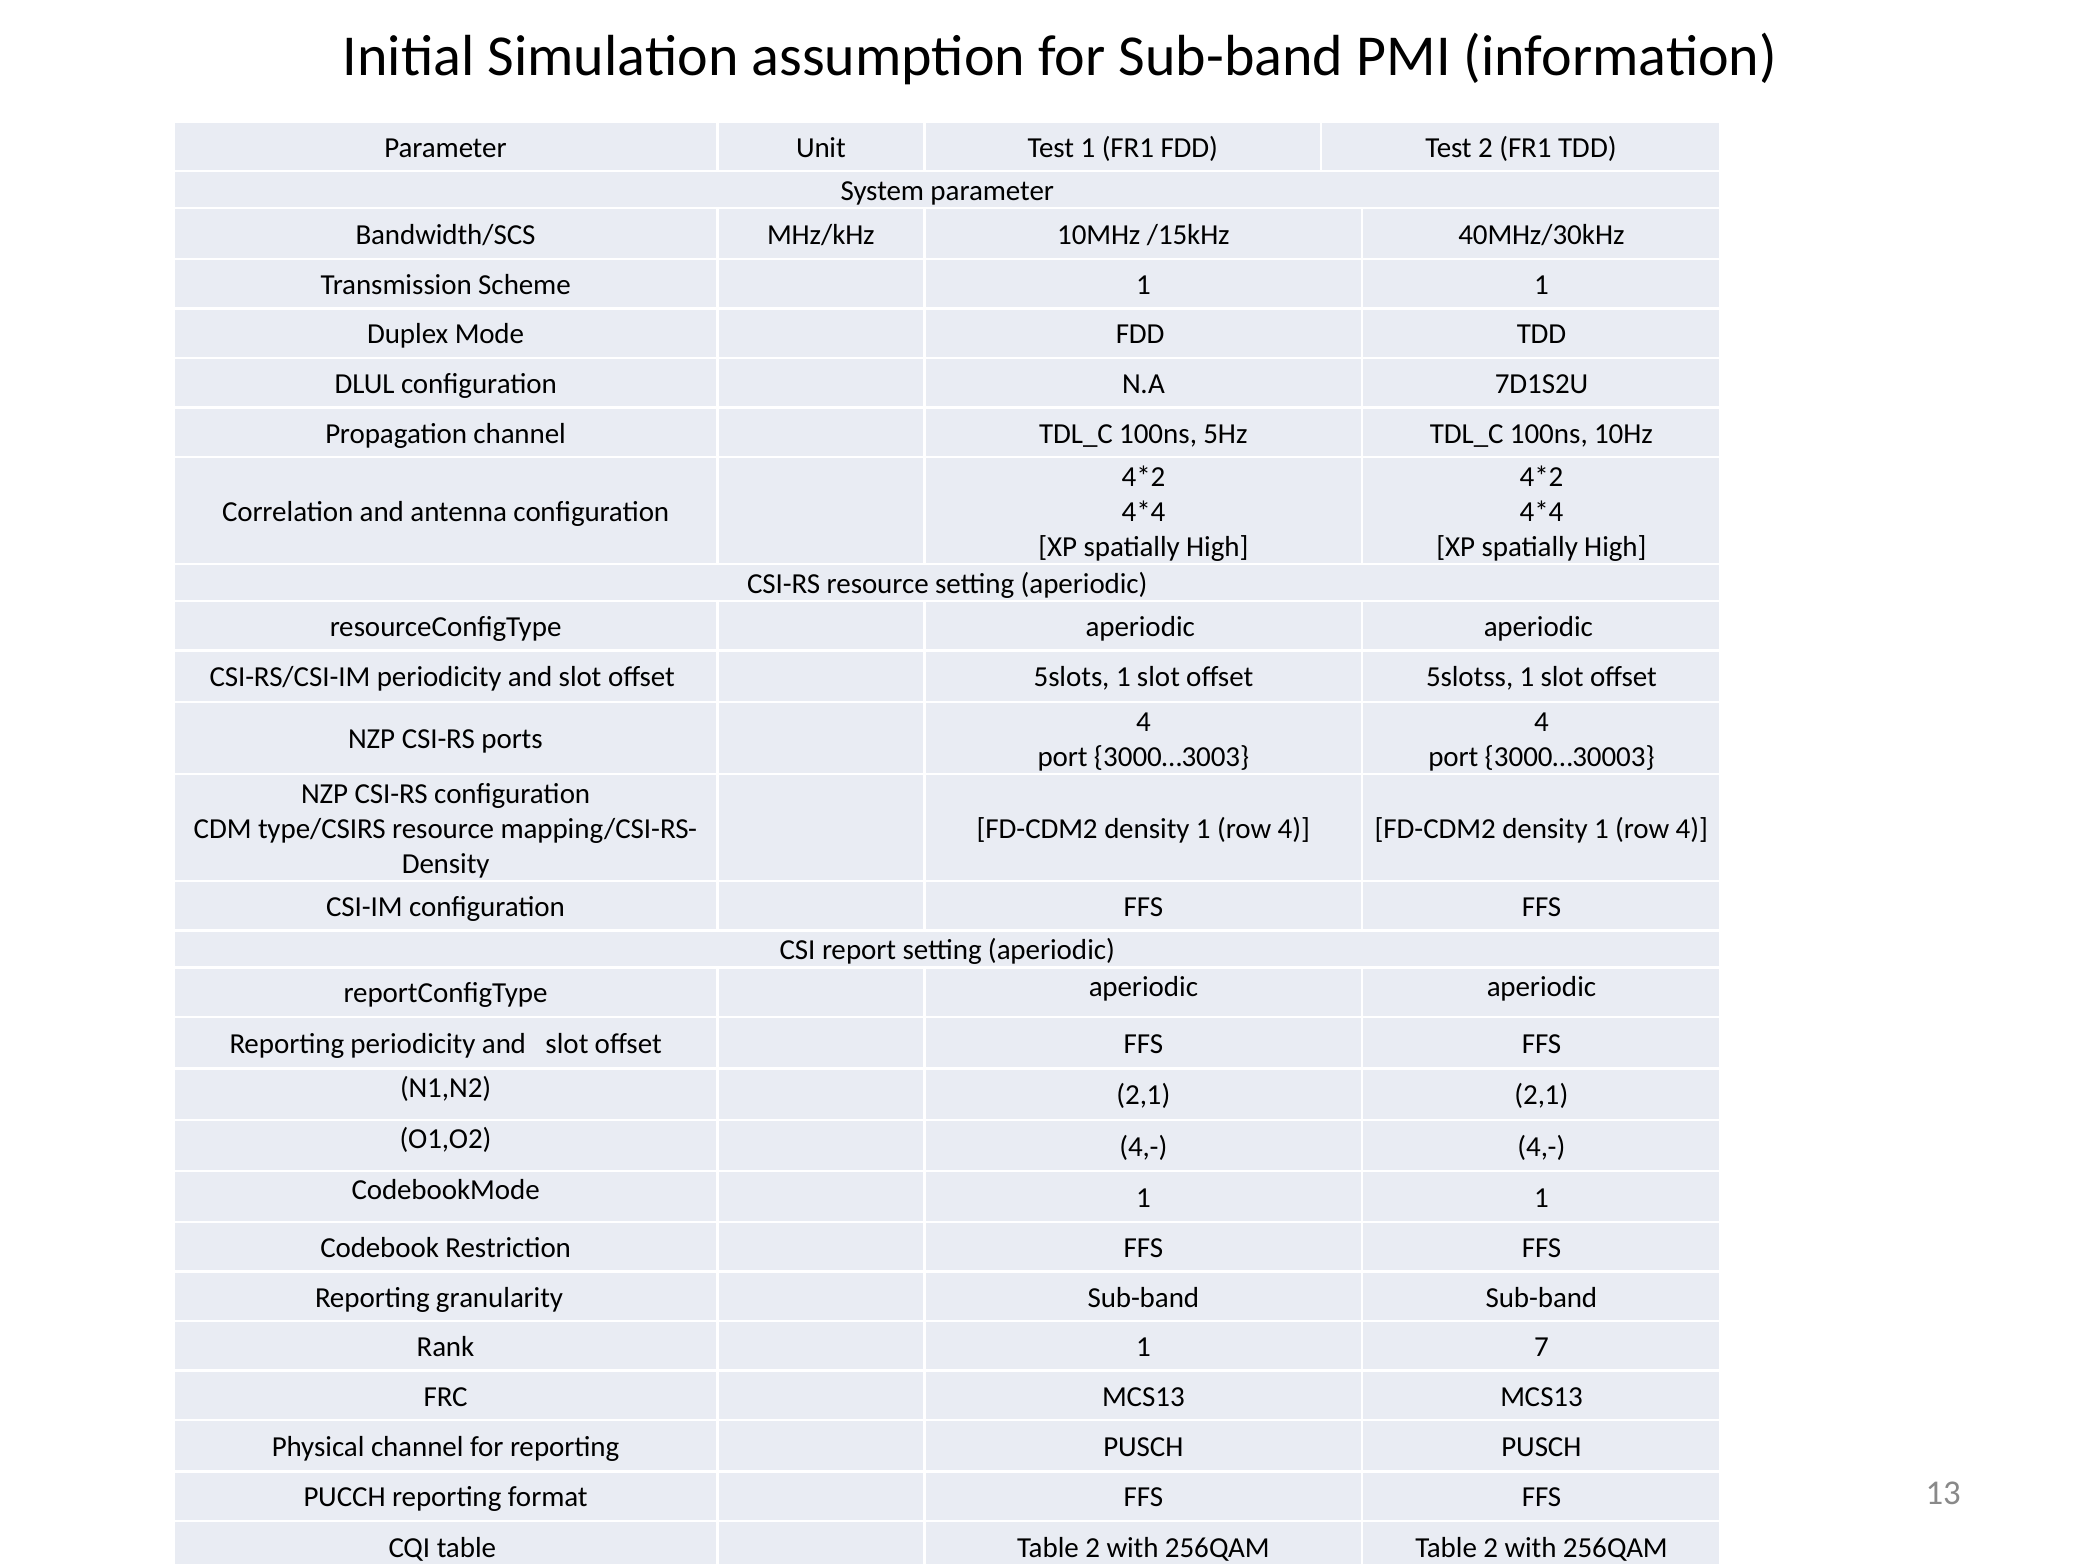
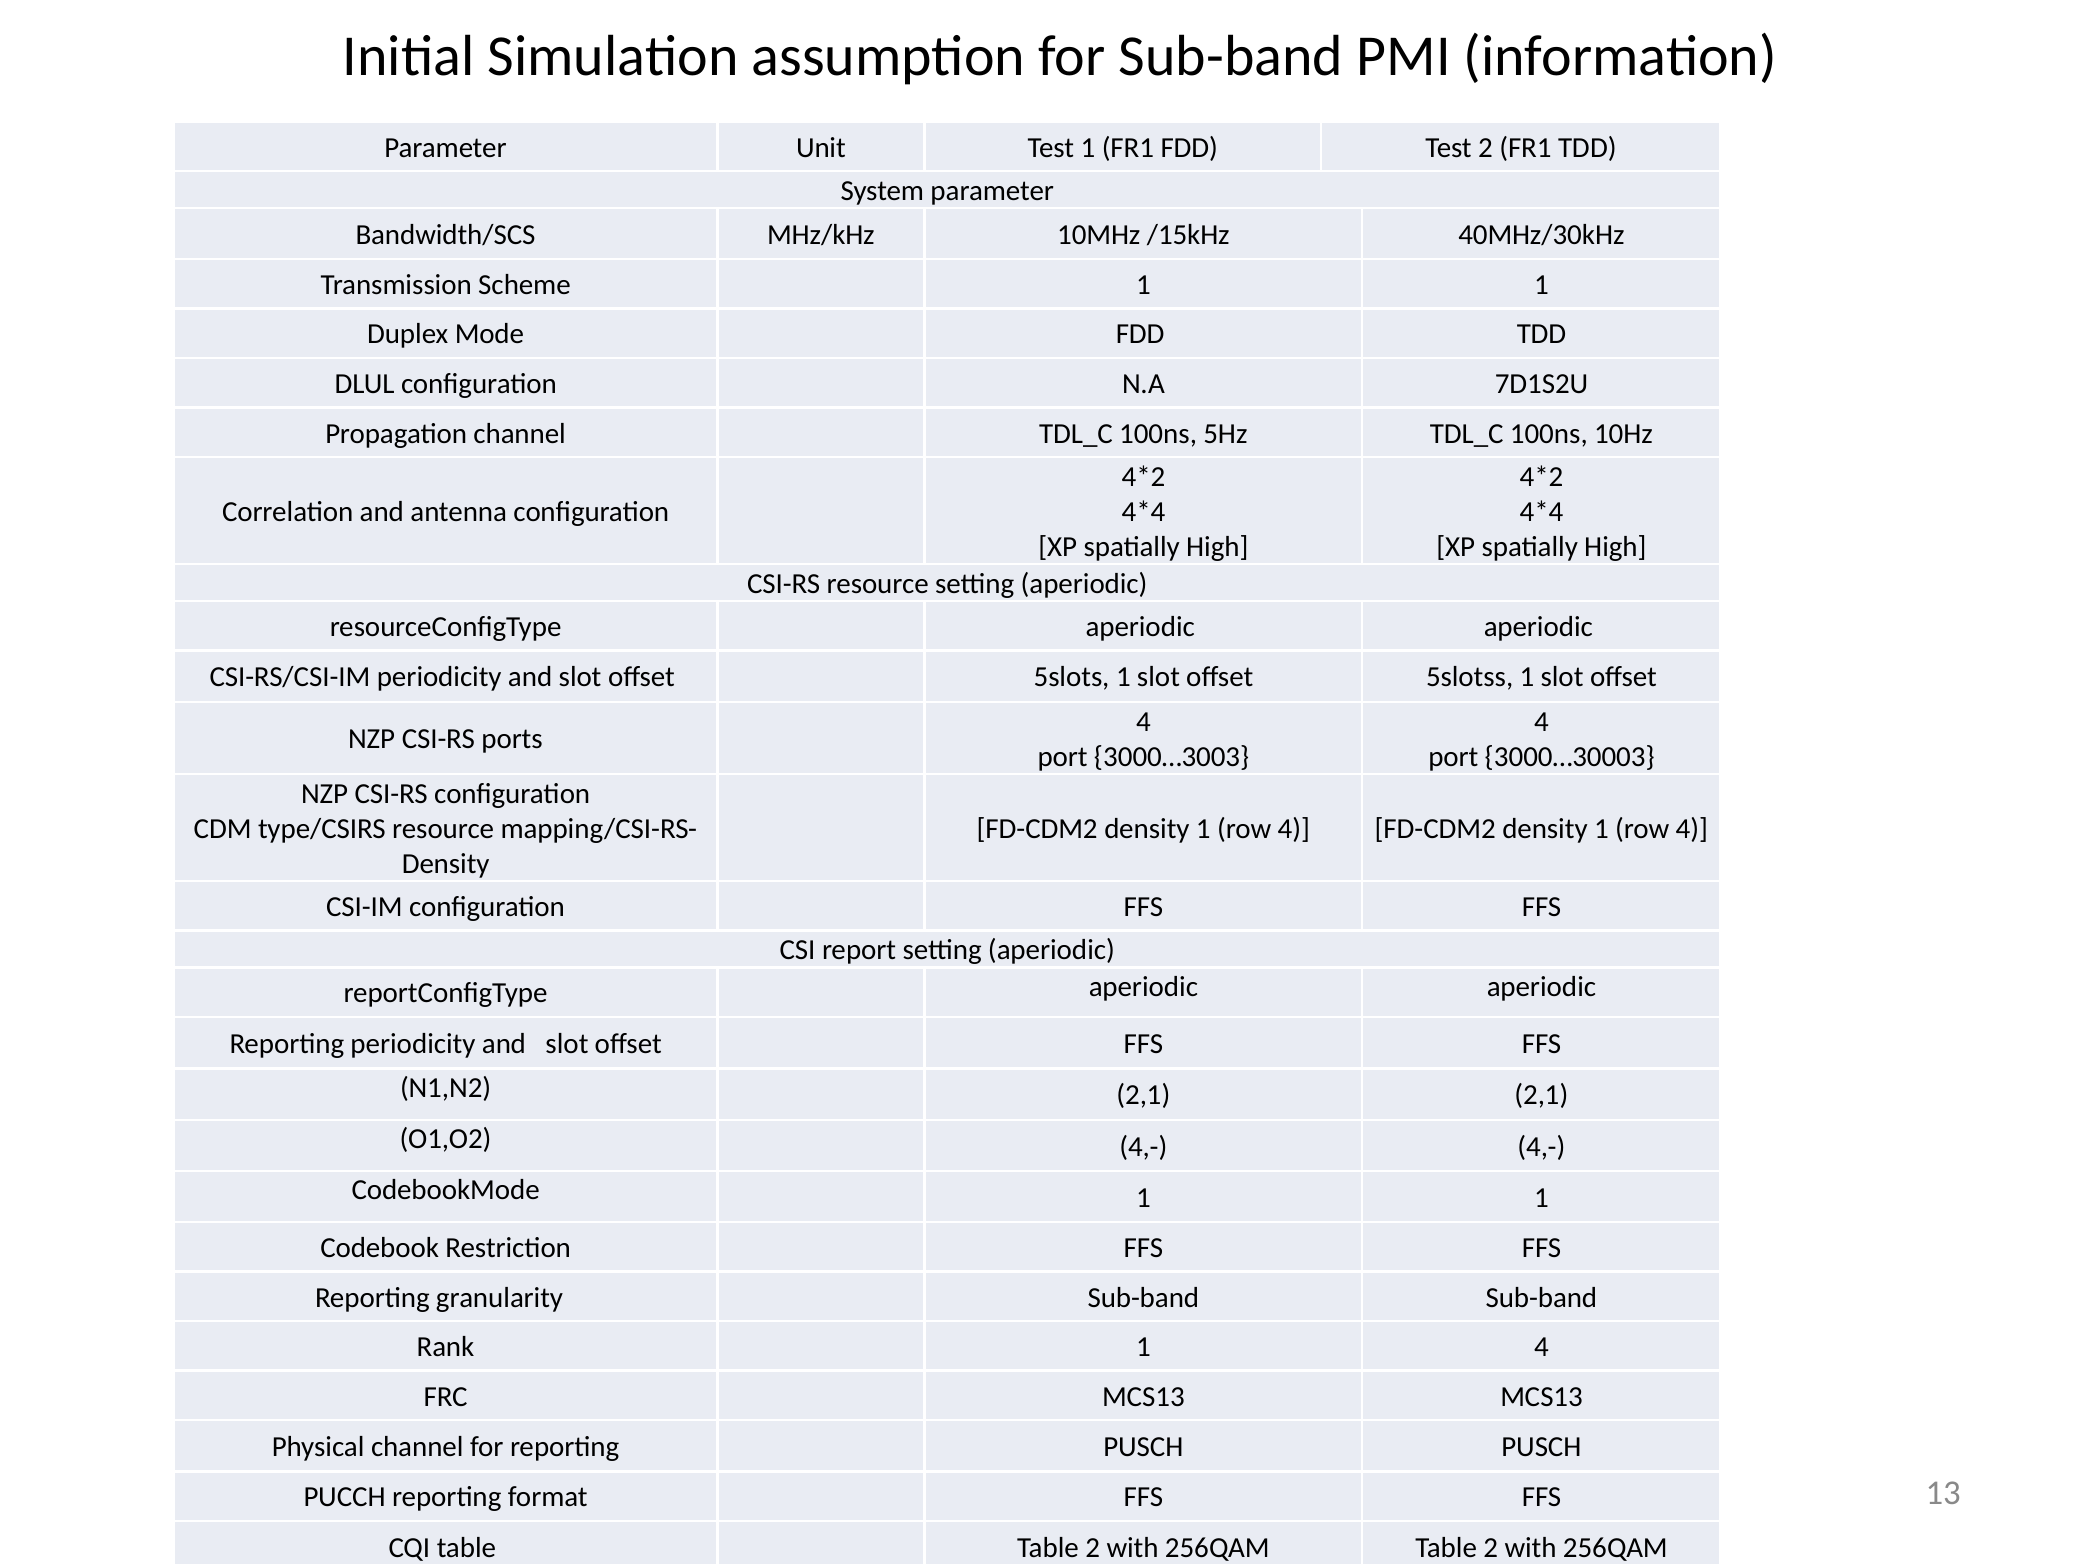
1 7: 7 -> 4 (1541, 1347)
